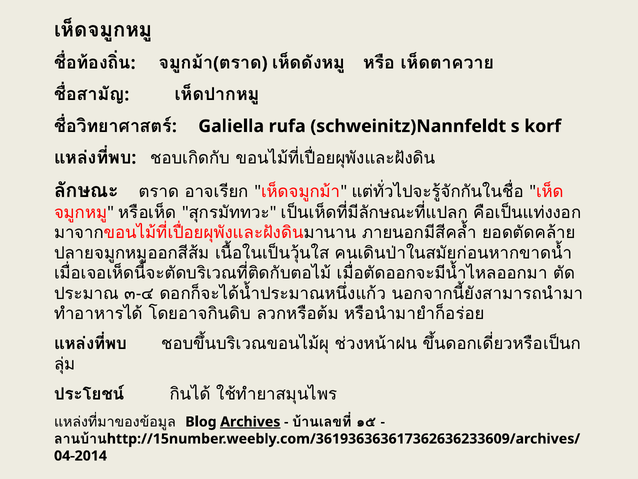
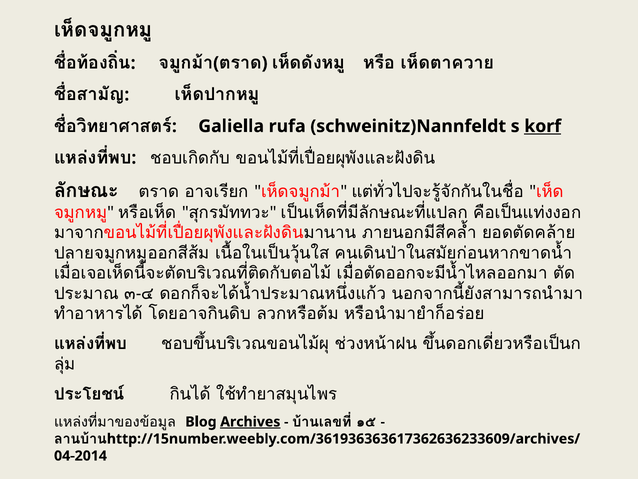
korf underline: none -> present (543, 126)
